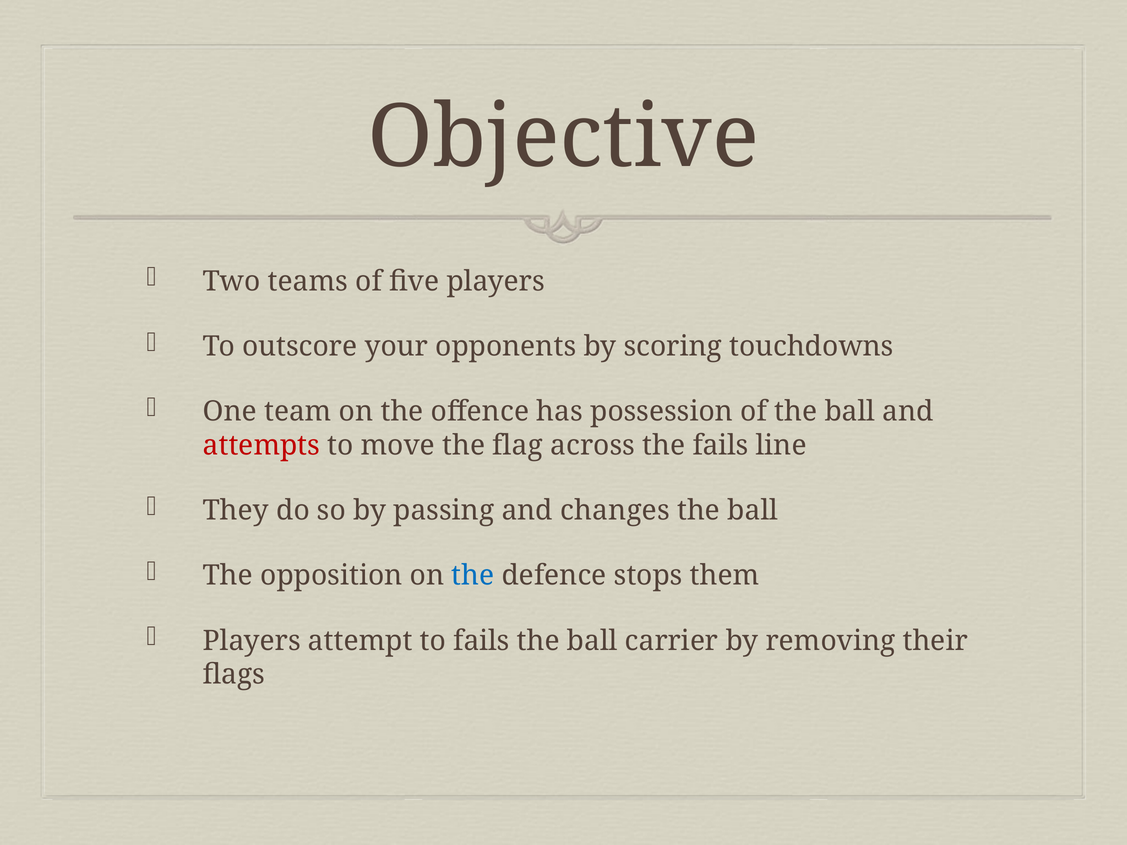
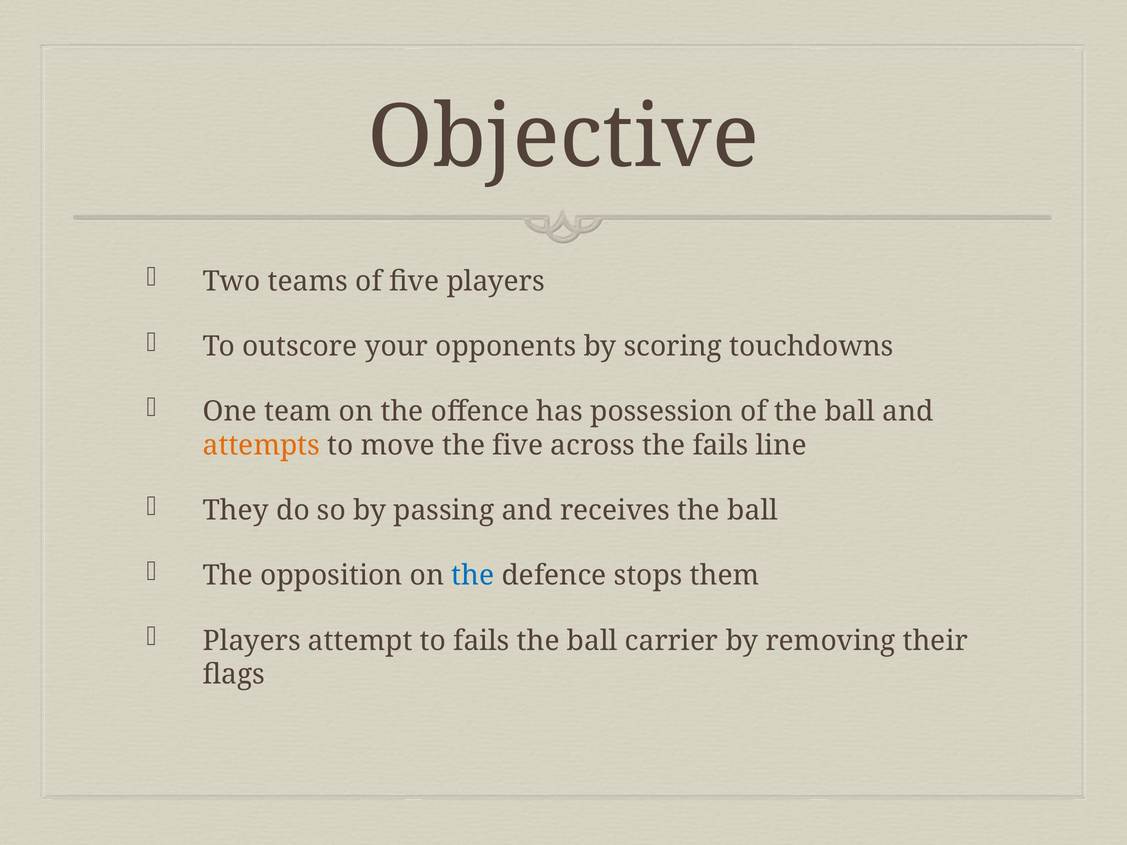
attempts colour: red -> orange (261, 445)
the flag: flag -> five (518, 445)
changes: changes -> receives (615, 511)
